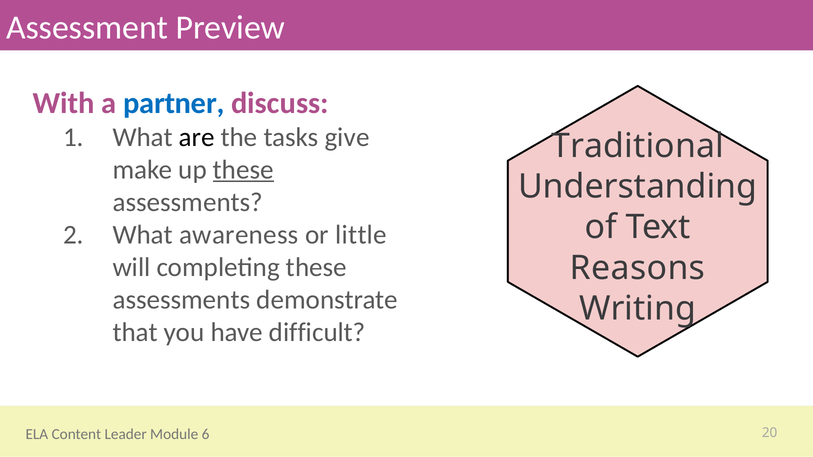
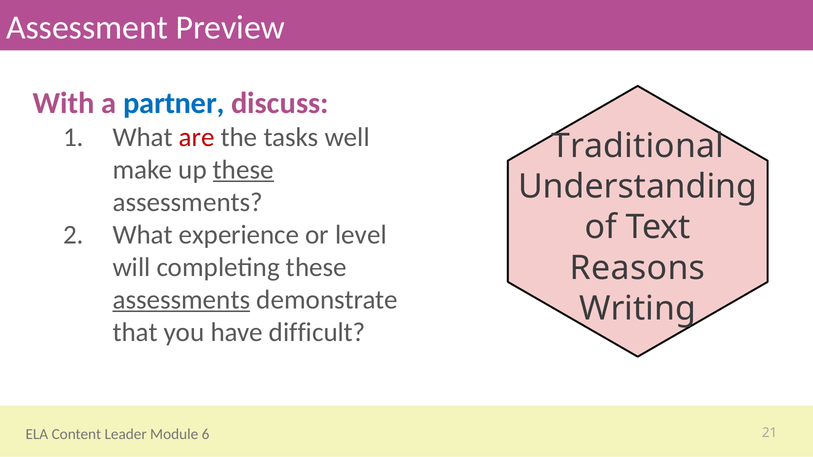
are colour: black -> red (197, 137)
give: give -> well (347, 137)
awareness: awareness -> experience (239, 235)
little: little -> level (361, 235)
assessments underline: none -> present (181, 300)
20: 20 -> 21 (770, 433)
